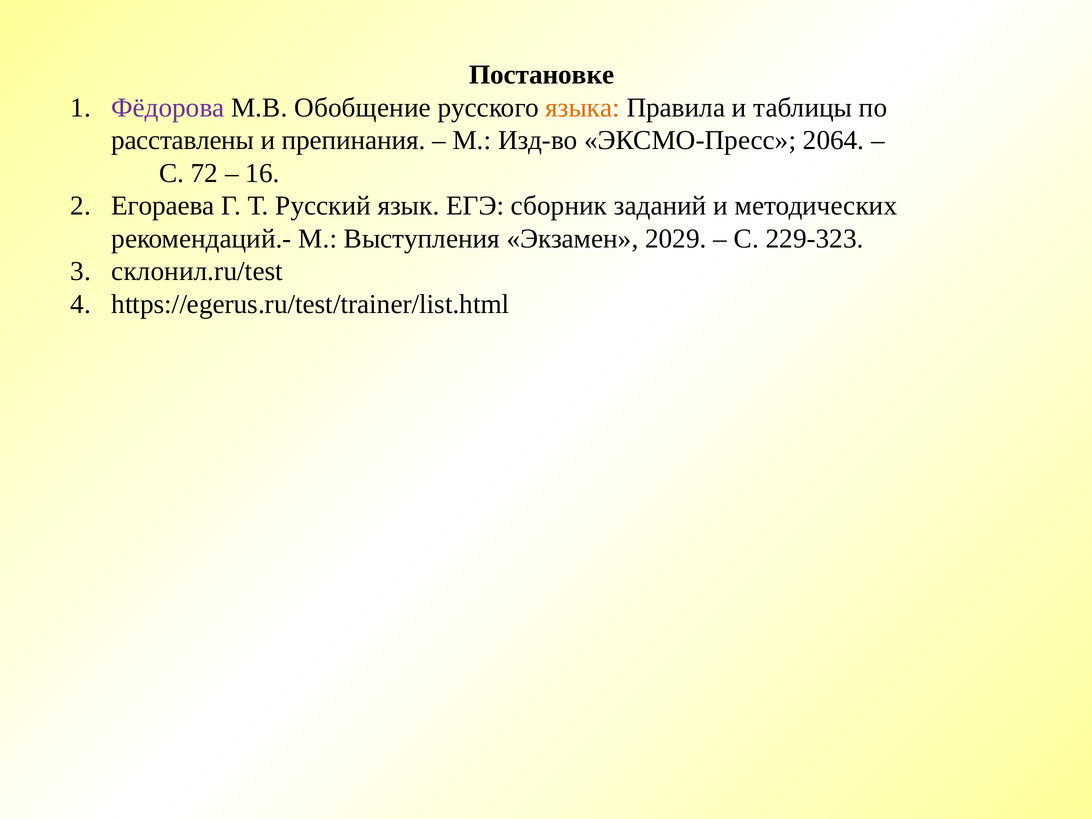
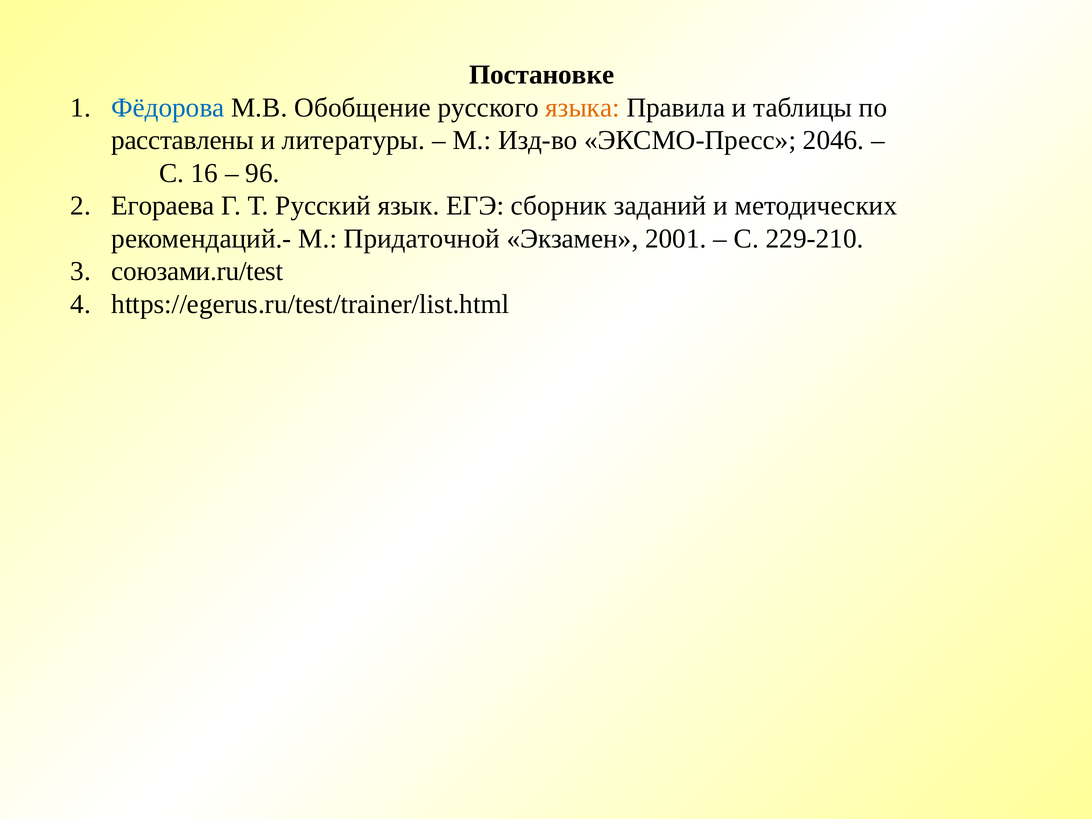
Фёдорова colour: purple -> blue (168, 108)
препинания: препинания -> литературы (354, 140)
2064: 2064 -> 2046 (834, 140)
72: 72 -> 16 (205, 173)
16: 16 -> 96 (262, 173)
Выступления: Выступления -> Придаточной (422, 239)
2029: 2029 -> 2001 (676, 239)
229-323: 229-323 -> 229-210 (815, 239)
склонил.ru/test: склонил.ru/test -> союзами.ru/test (197, 271)
